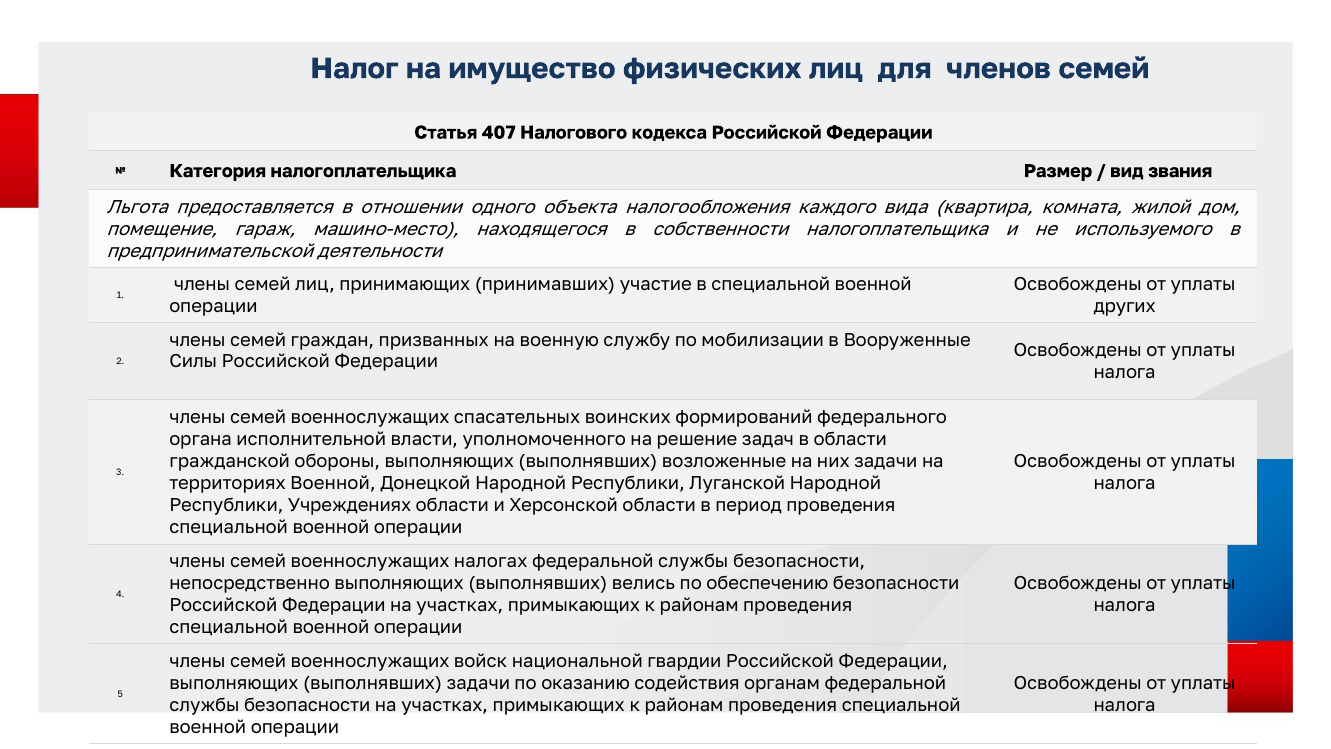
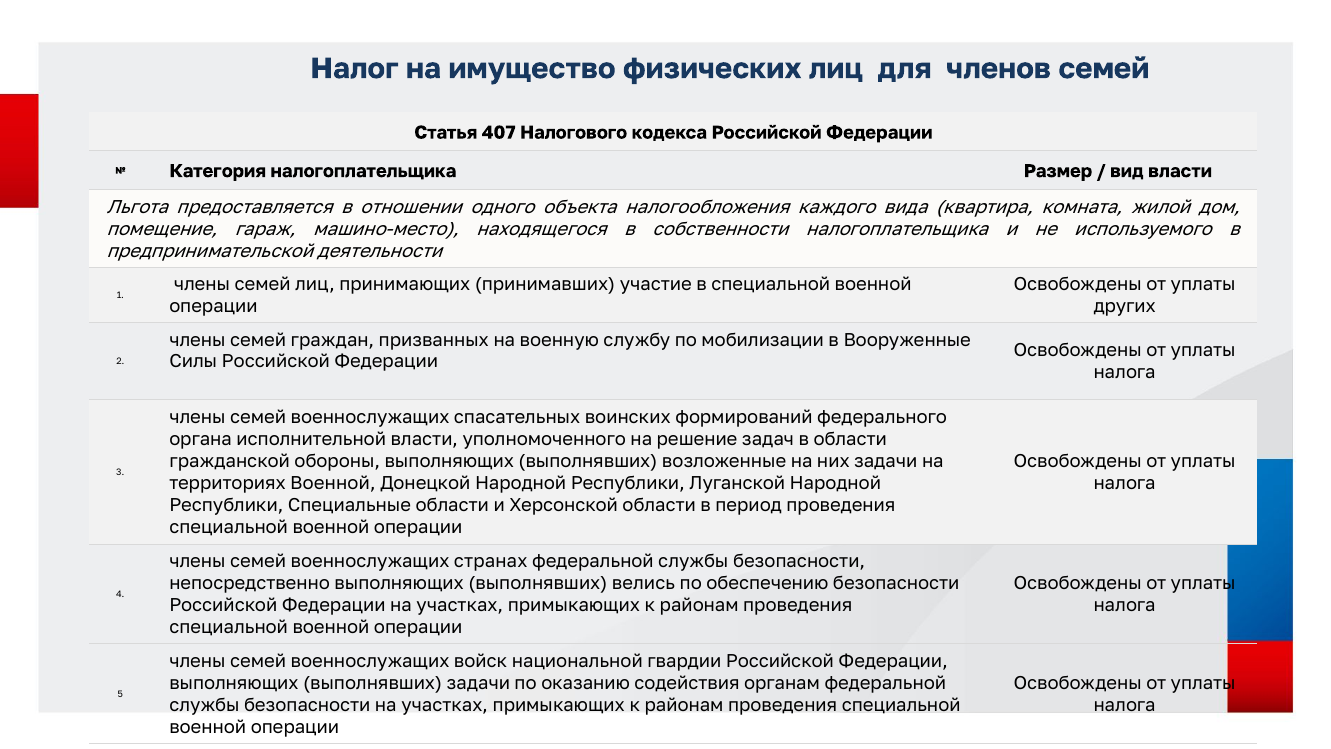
вид звания: звания -> власти (1180, 171)
Учреждениях: Учреждениях -> Специальные (349, 505)
налогах: налогах -> странах (491, 562)
